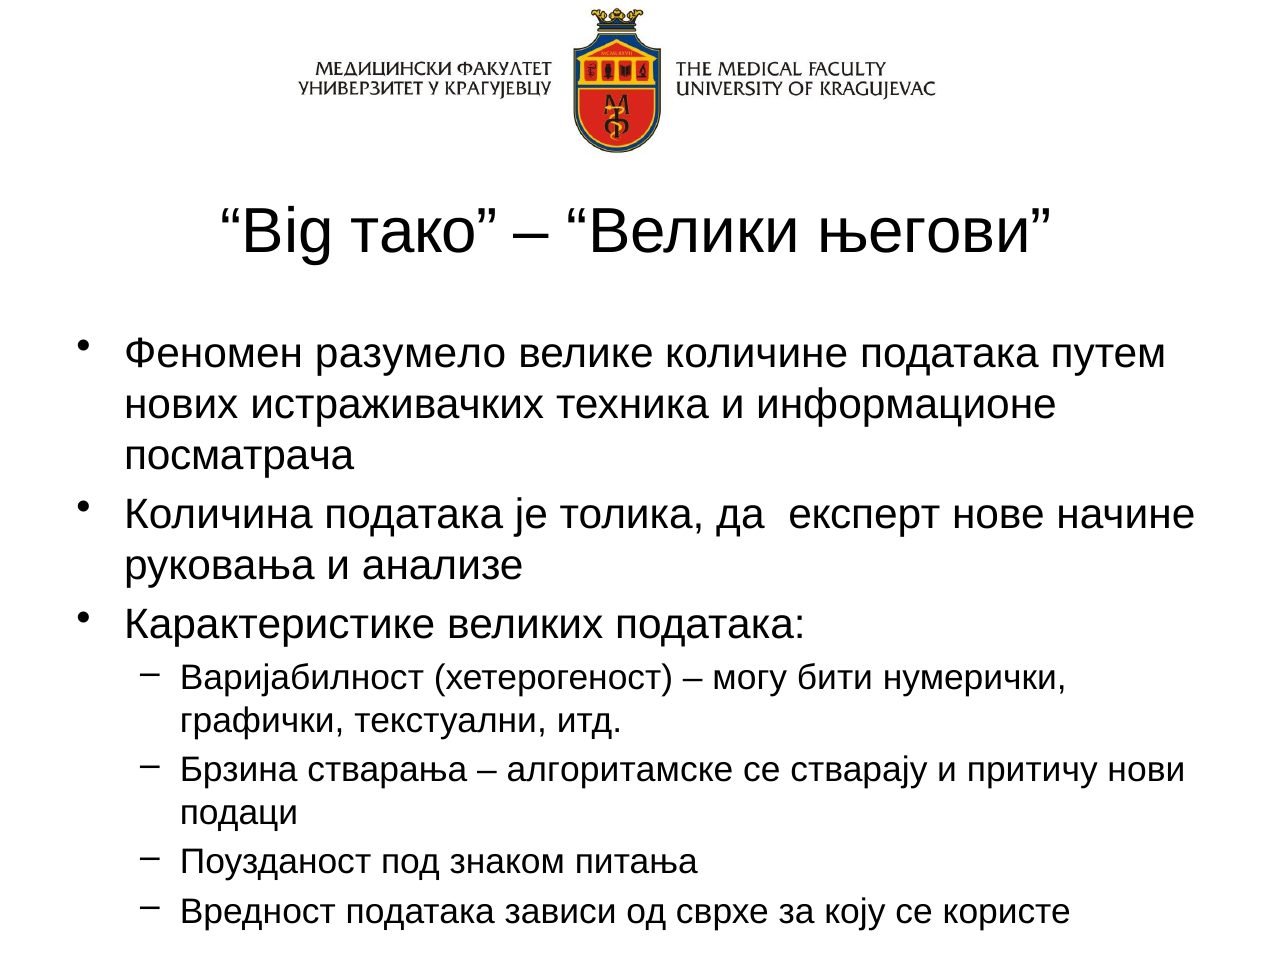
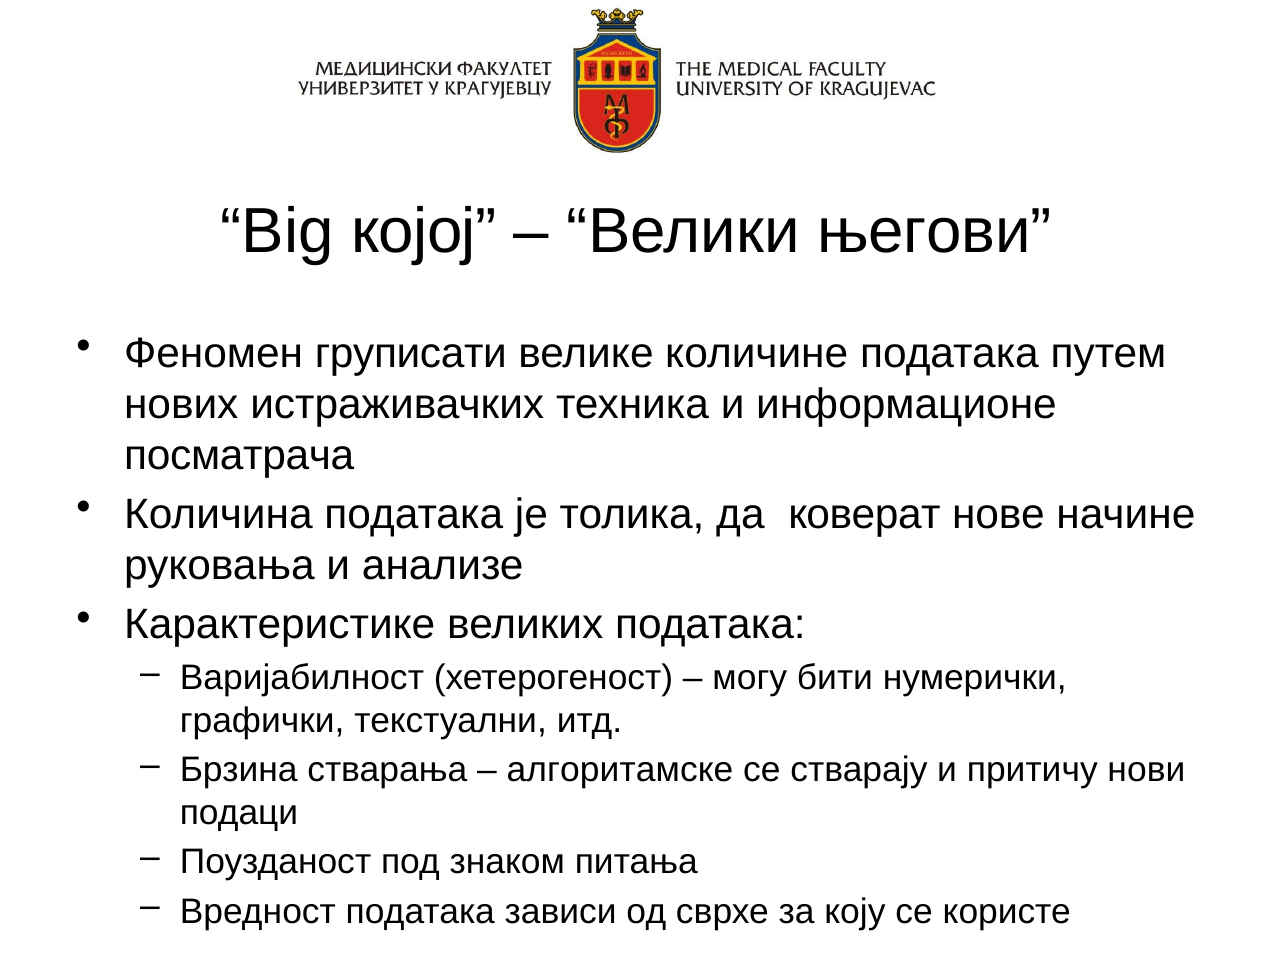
тако: тако -> којој (424, 232)
разумело: разумело -> груписати (411, 353)
експерт: експерт -> коверат (864, 514)
